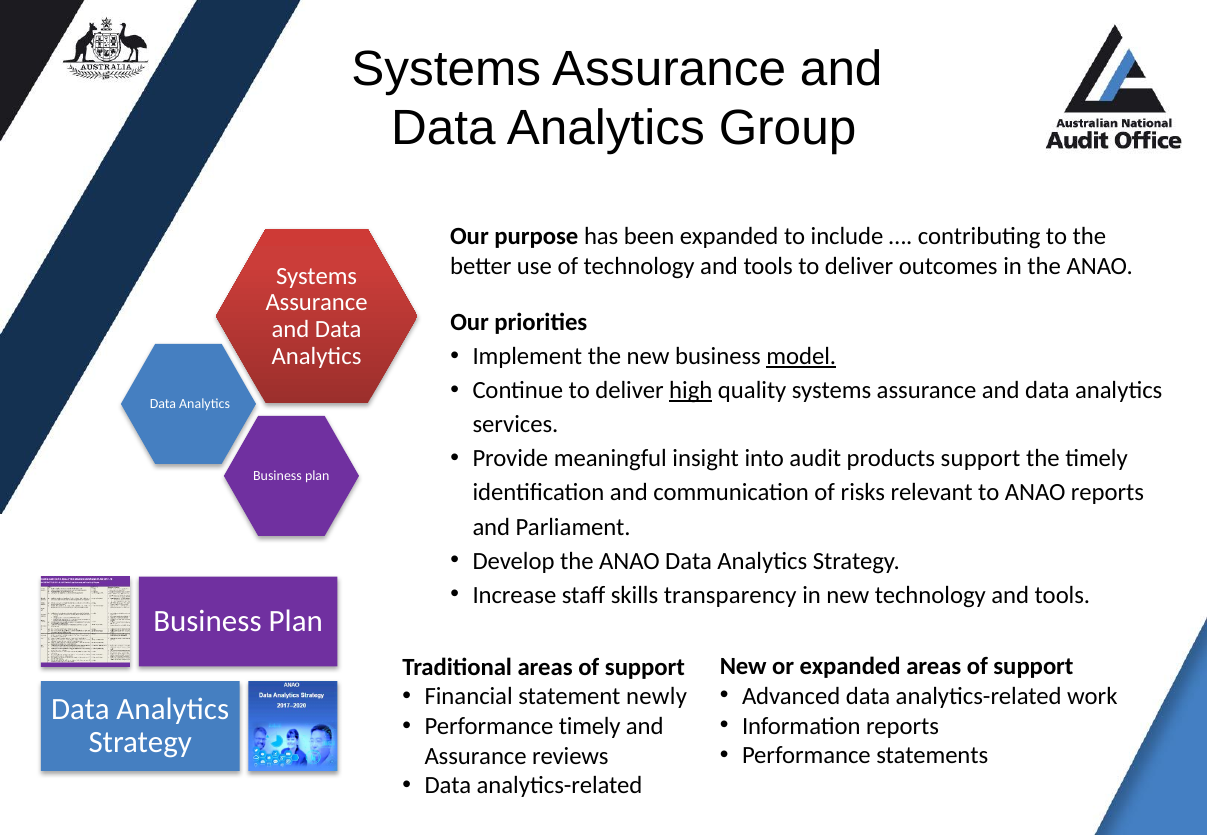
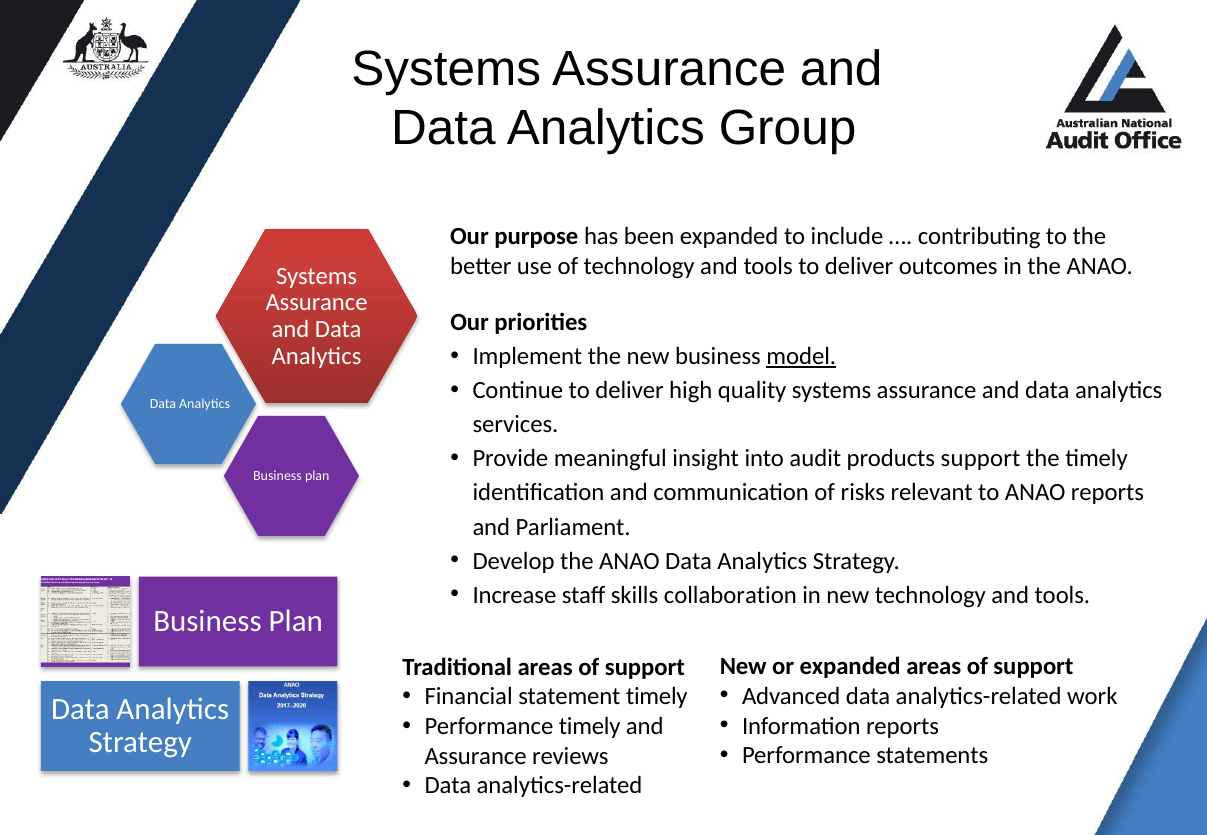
high underline: present -> none (691, 391)
transparency: transparency -> collaboration (730, 595)
statement newly: newly -> timely (657, 697)
